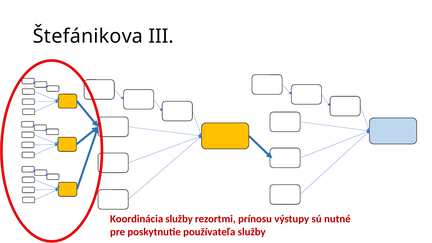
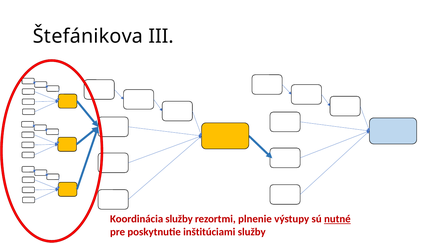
prínosu: prínosu -> plnenie (255, 219)
nutné underline: none -> present (337, 219)
používateľa: používateľa -> inštitúciami (209, 232)
